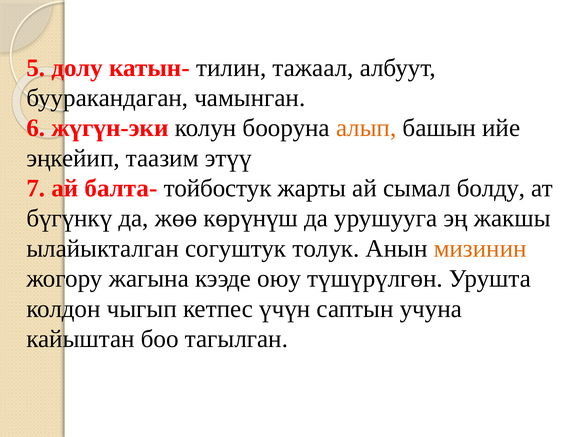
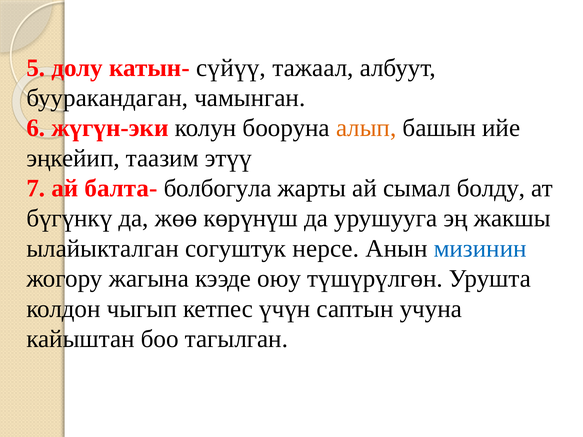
тилин: тилин -> сүйүү (231, 68)
тойбостук: тойбостук -> болбогула (218, 188)
толук: толук -> нерсе (326, 249)
мизинин colour: orange -> blue (480, 249)
